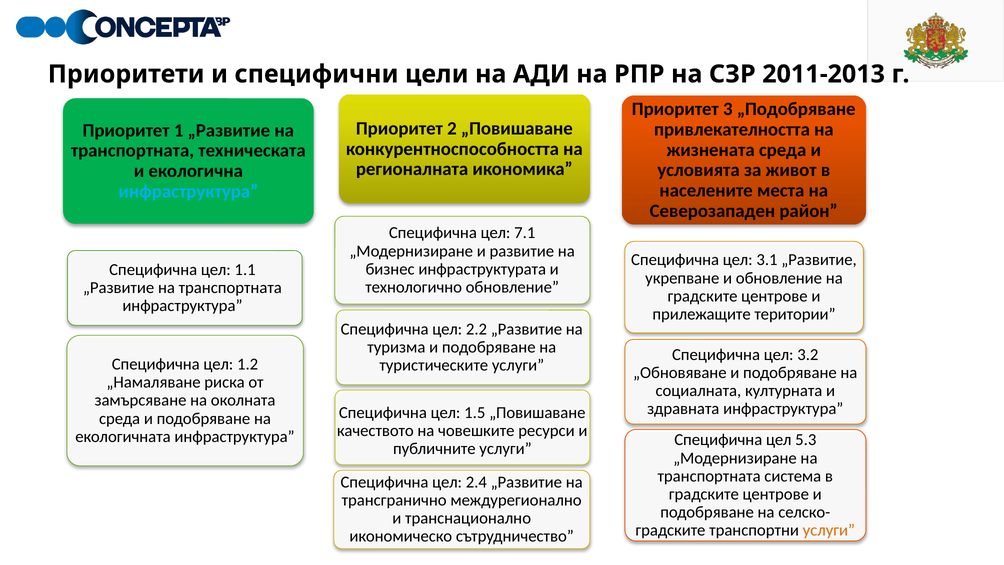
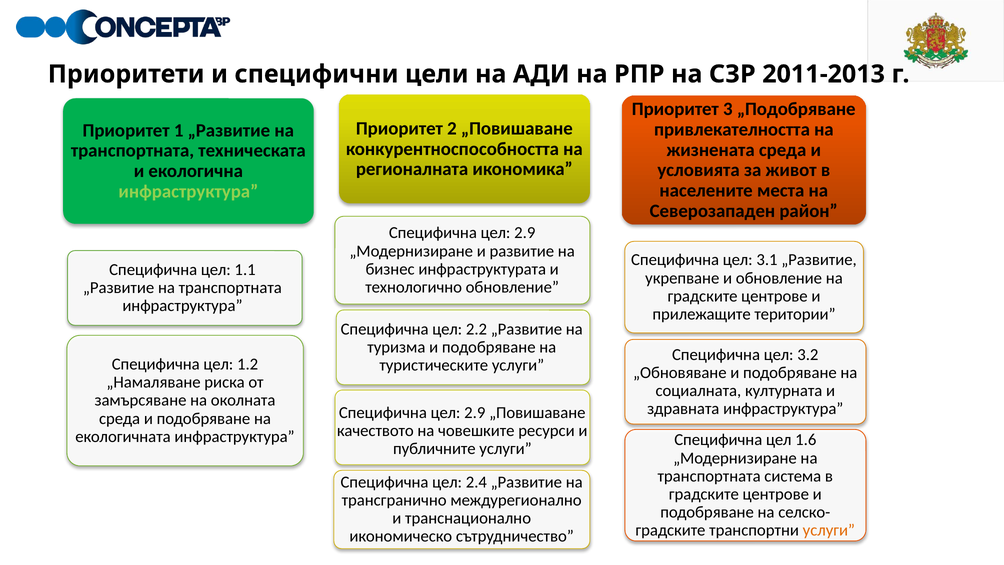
инфраструктура colour: light blue -> light green (188, 191)
7.1: 7.1 -> 2.9 (525, 233)
1.5: 1.5 -> 2.9 (475, 413)
5.3: 5.3 -> 1.6 (806, 440)
